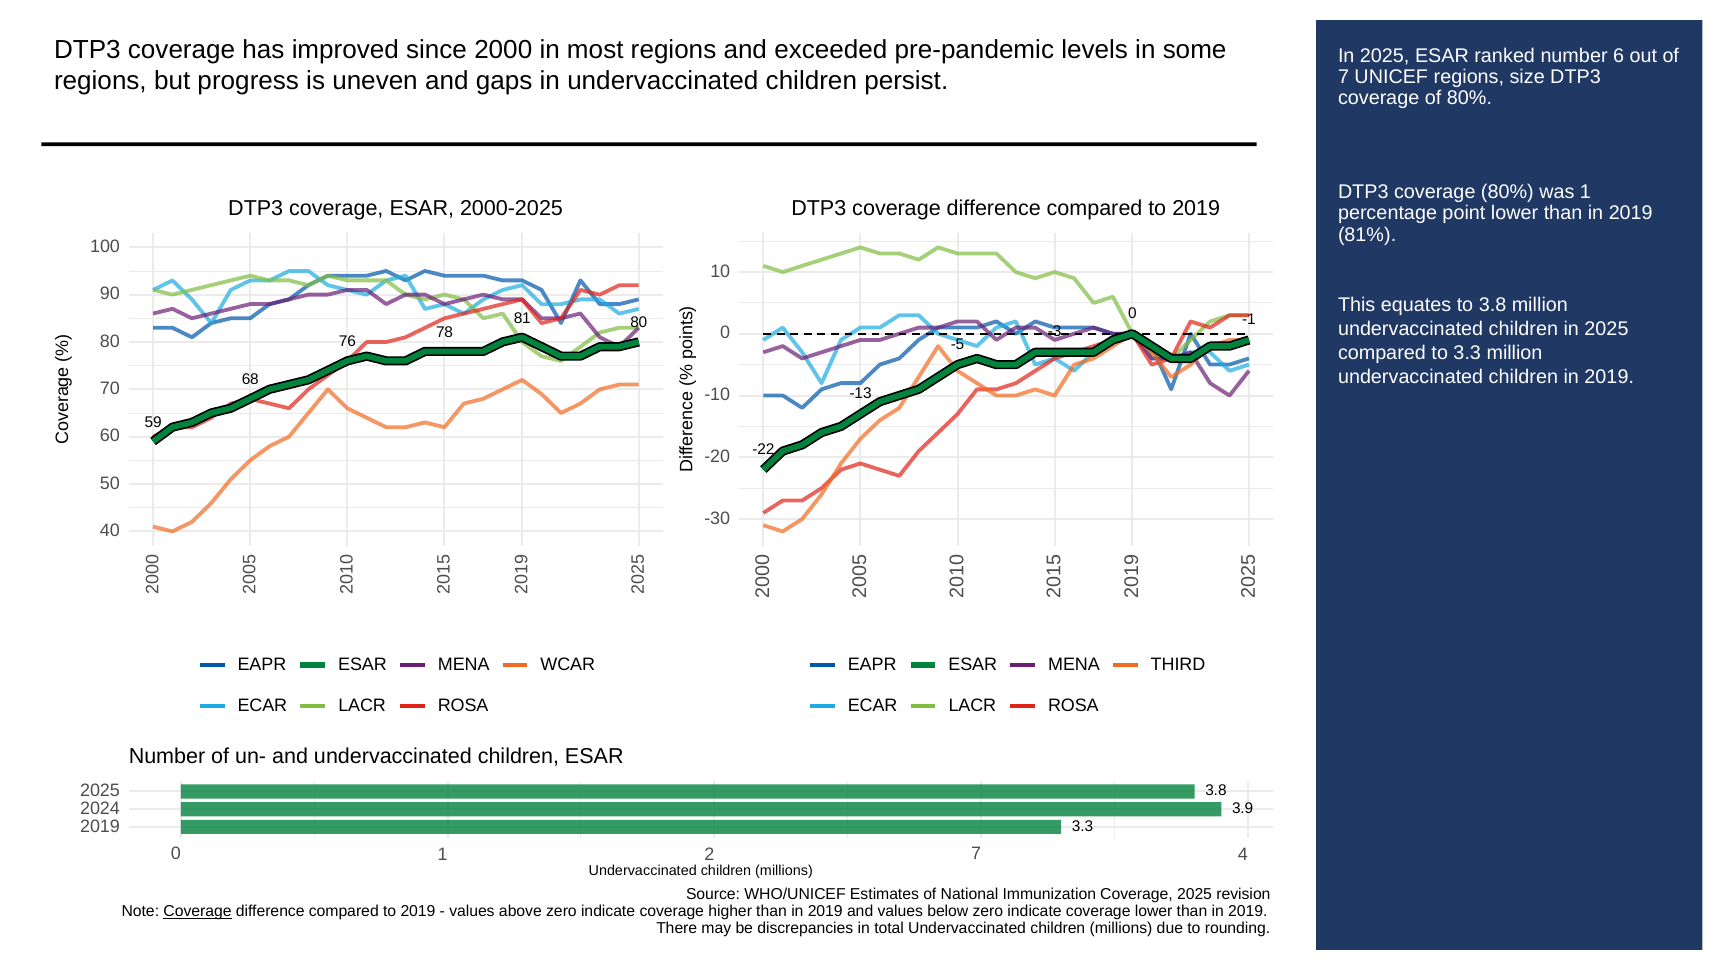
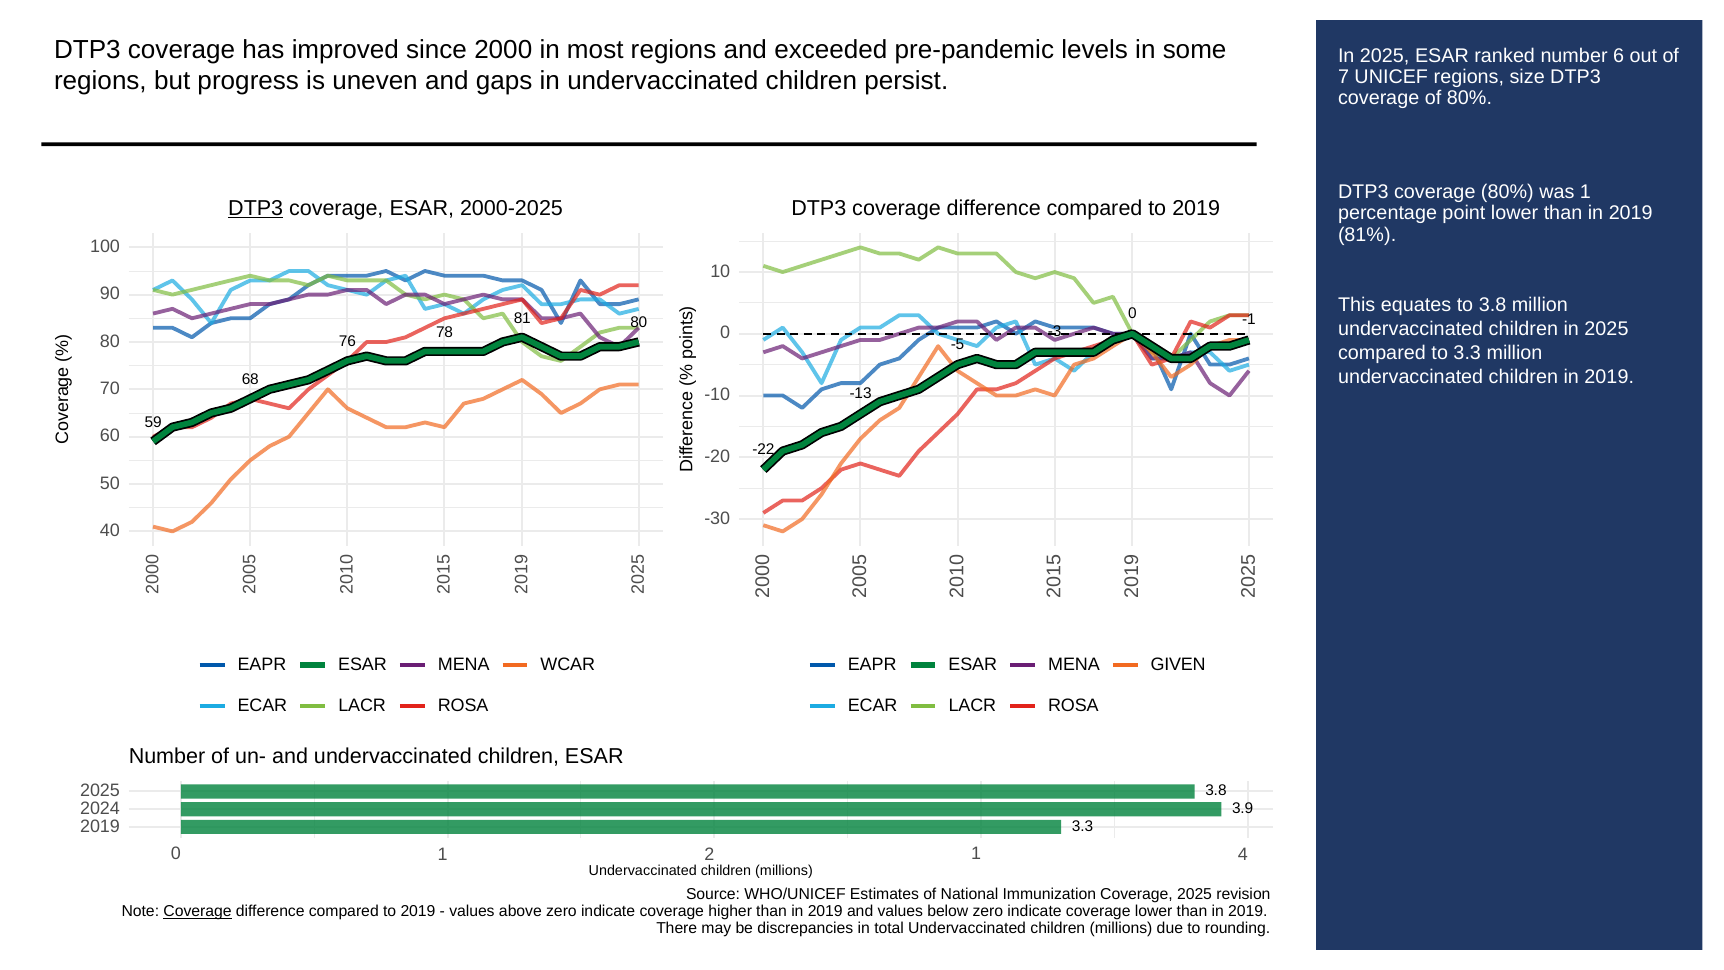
DTP3 underline: none -> present (256, 208)
THIRD: THIRD -> GIVEN (1178, 664)
2 7: 7 -> 1 (976, 854)
